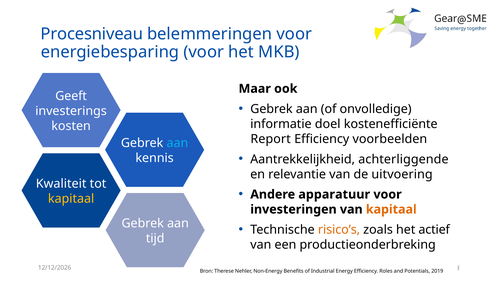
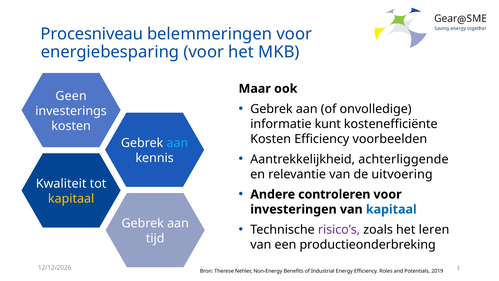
Geeft: Geeft -> Geen (71, 96)
doel: doel -> kunt (328, 124)
Report: Report -> Kosten (271, 139)
apparatuur: apparatuur -> controleren (334, 194)
kapitaal colour: orange -> blue (391, 209)
risico’s colour: orange -> purple (339, 229)
actief: actief -> leren (434, 229)
